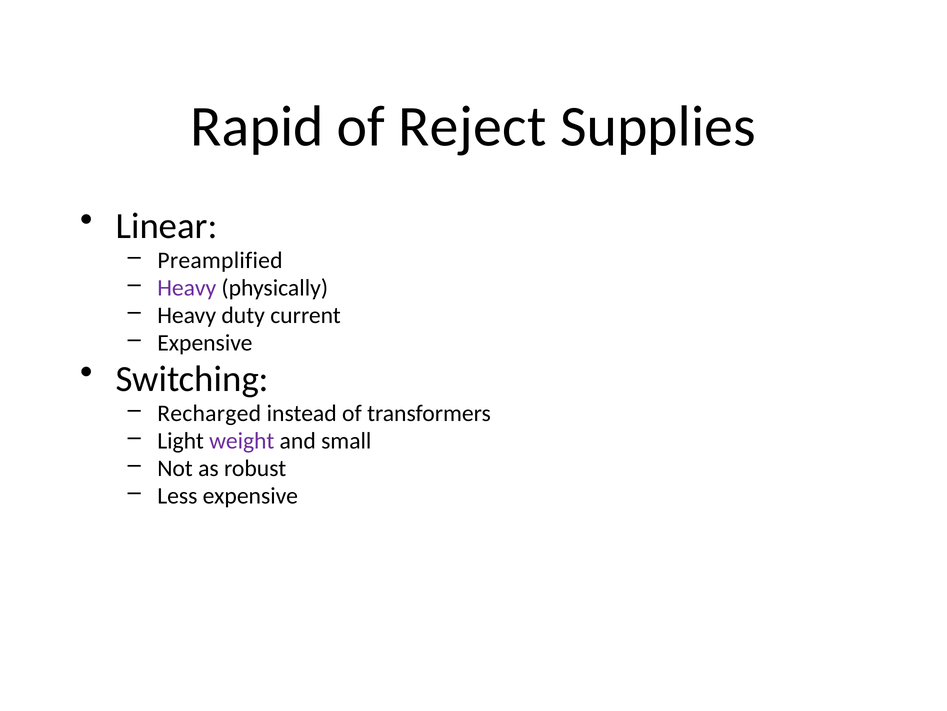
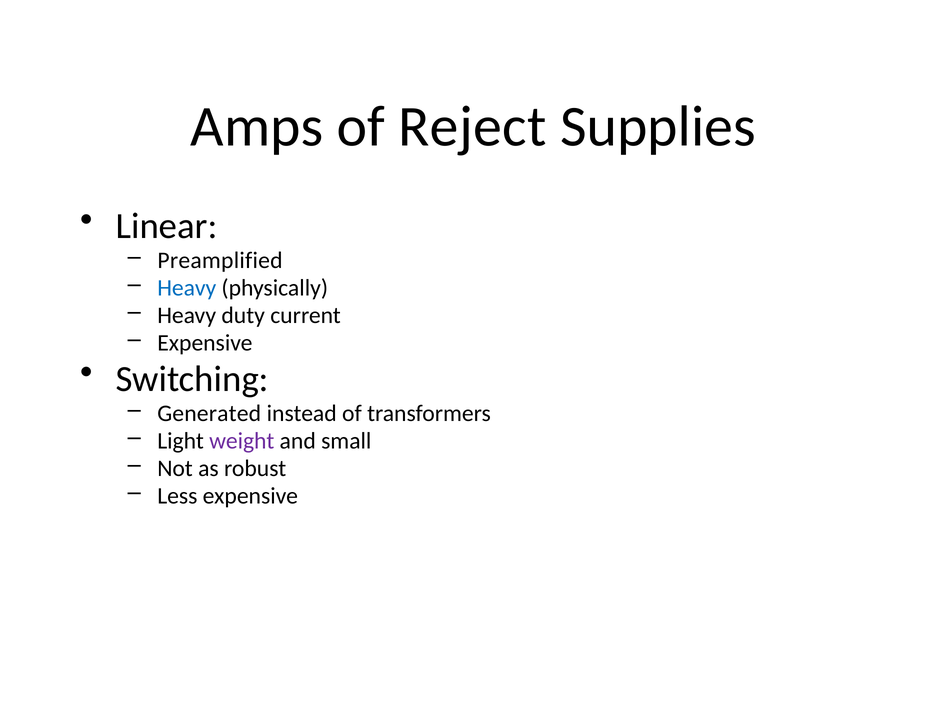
Rapid: Rapid -> Amps (257, 126)
Heavy colour: purple -> blue (187, 288)
Recharged: Recharged -> Generated (209, 413)
